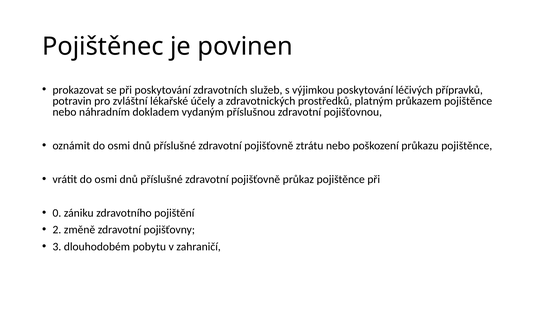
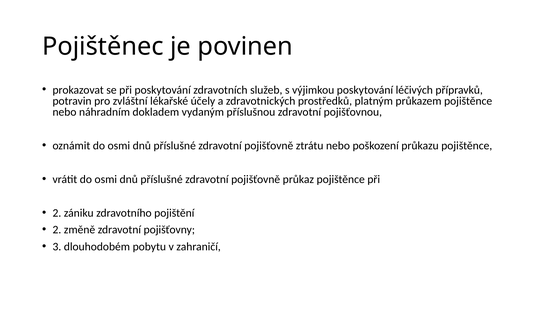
0: 0 -> 2 (57, 213)
